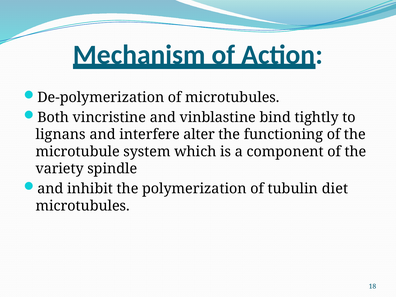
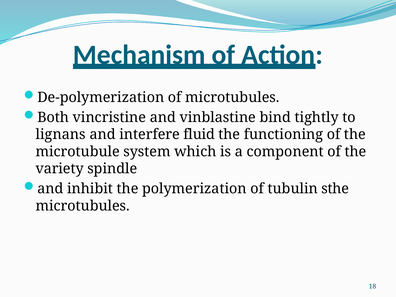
alter: alter -> fluid (199, 134)
diet: diet -> sthe (335, 189)
